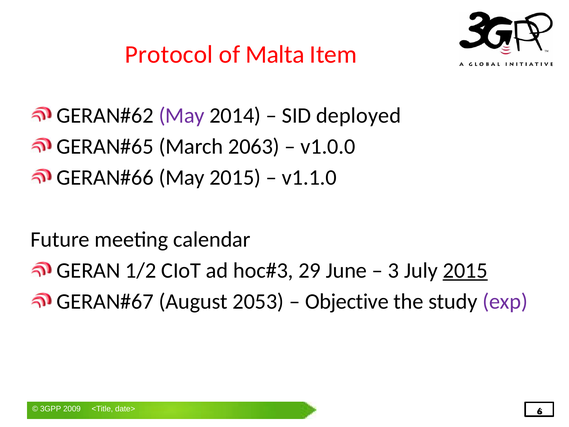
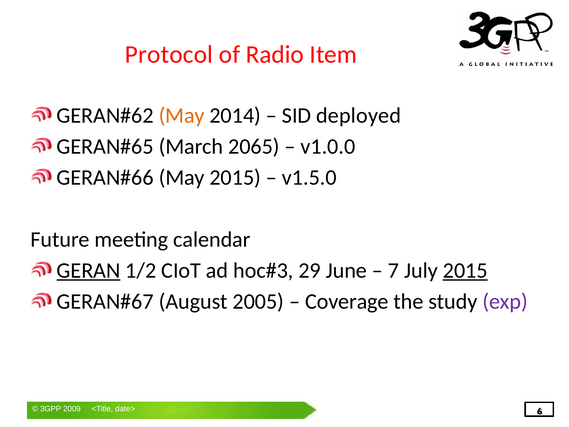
Malta: Malta -> Radio (275, 54)
May colour: purple -> orange (182, 115)
2063: 2063 -> 2065 (254, 146)
v1.1.0: v1.1.0 -> v1.5.0 (309, 177)
GERAN underline: none -> present (89, 270)
3: 3 -> 7 (394, 270)
2053: 2053 -> 2005 (258, 301)
Objective: Objective -> Coverage (347, 301)
